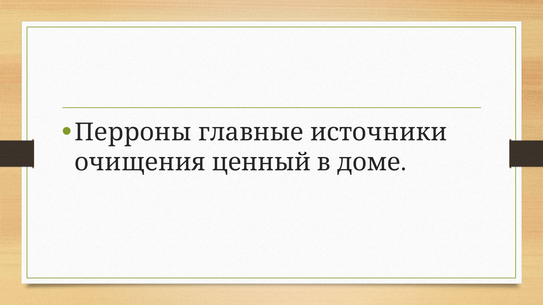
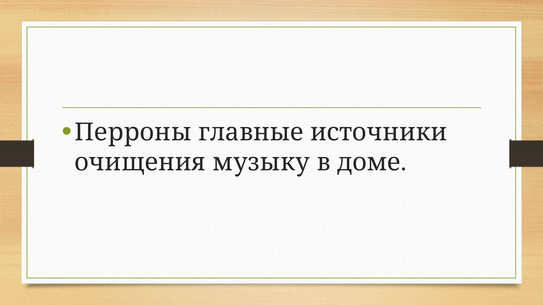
ценный: ценный -> музыку (261, 163)
